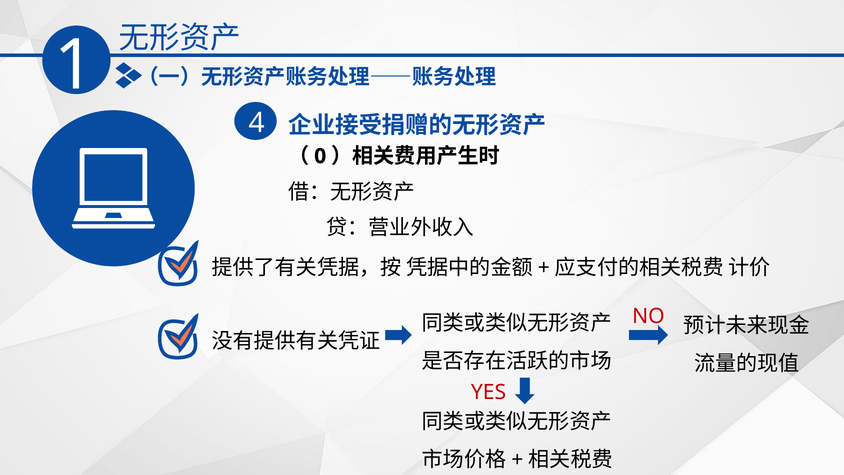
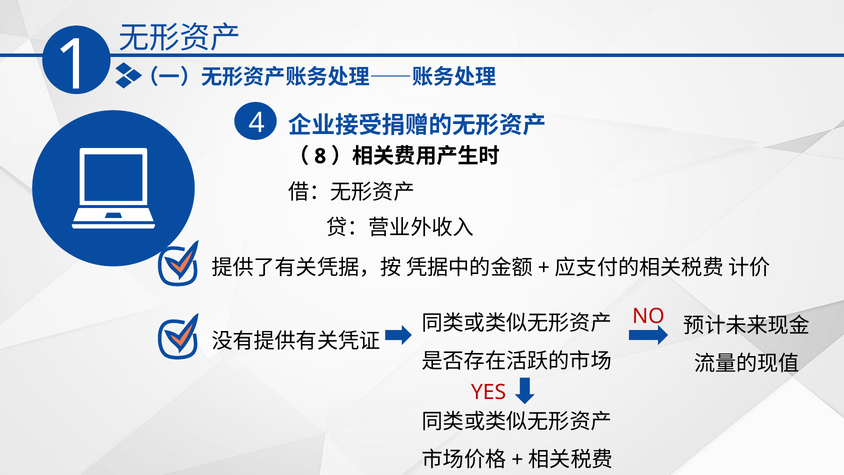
0: 0 -> 8 (320, 156)
